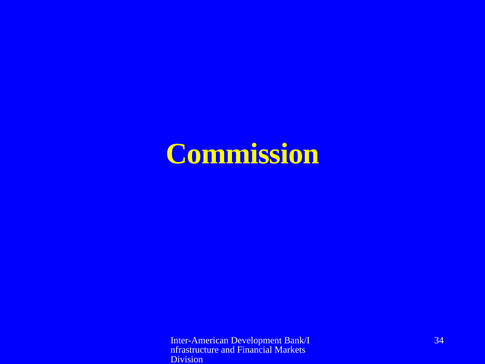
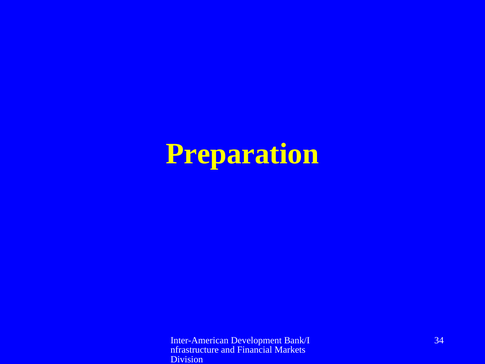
Commission: Commission -> Preparation (242, 154)
